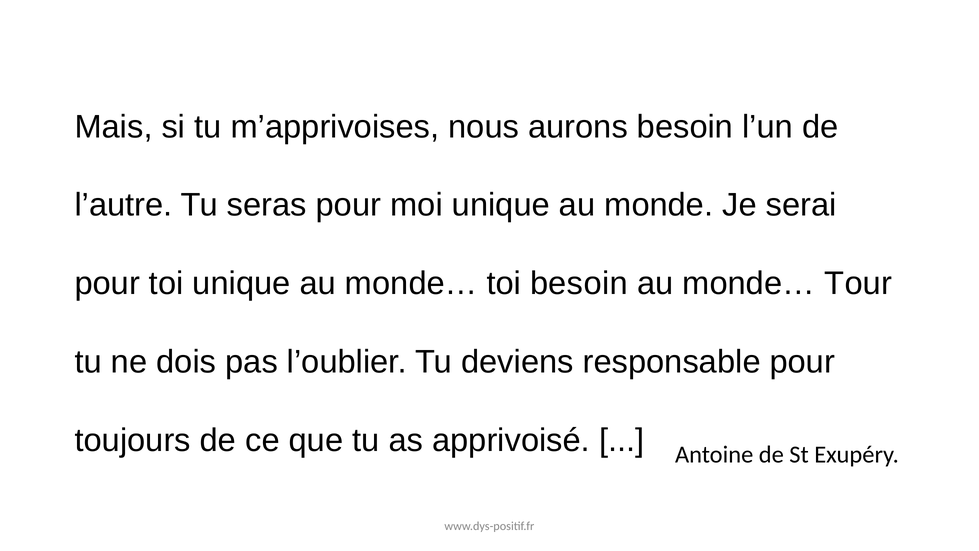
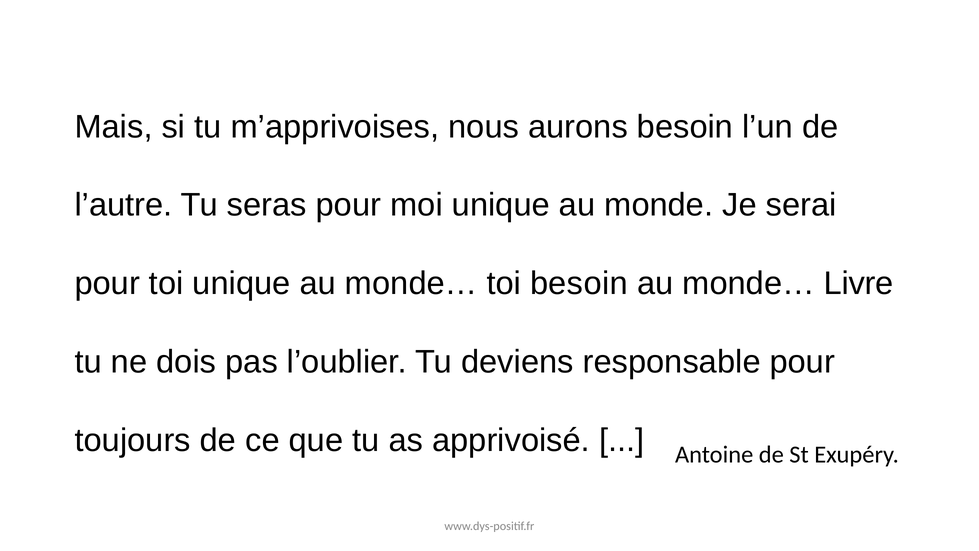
Tour: Tour -> Livre (859, 283)
